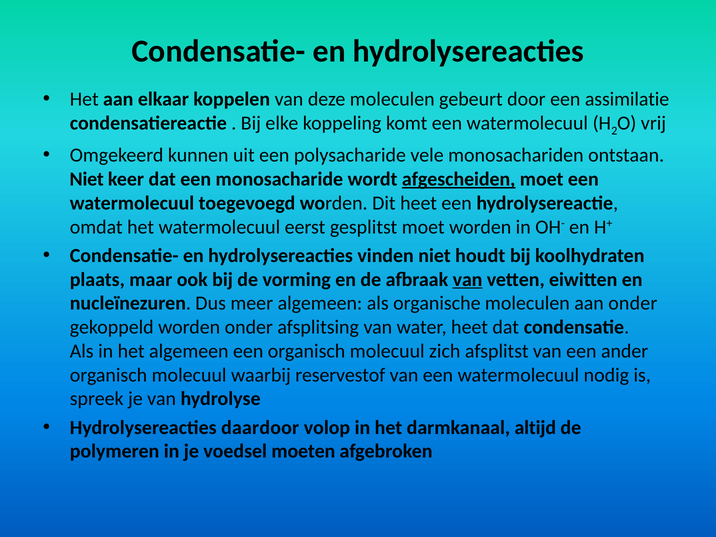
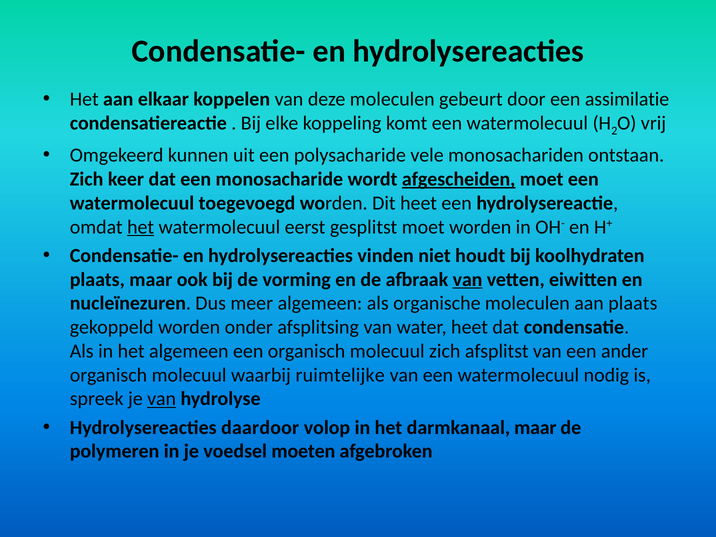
Niet: Niet -> Zich (87, 179)
het underline: none -> present (141, 227)
aan onder: onder -> plaats (633, 303)
reservestof: reservestof -> ruimtelijke (340, 375)
van underline: none -> present (162, 399)
darmkanaal altijd: altijd -> maar (535, 428)
